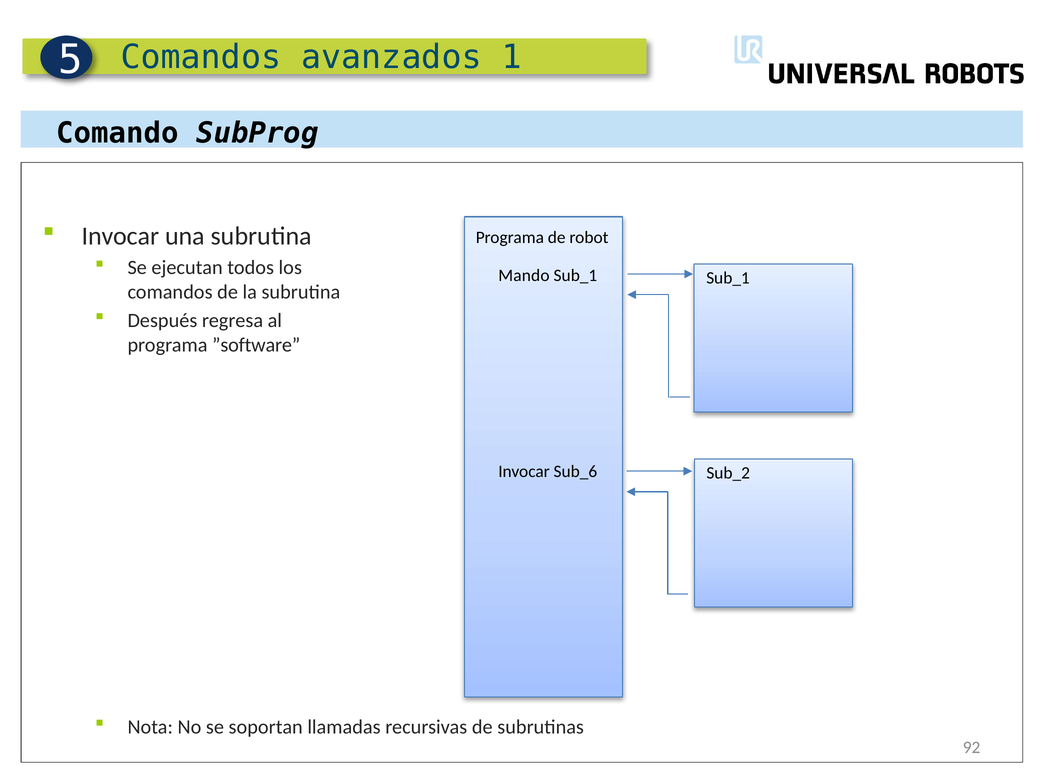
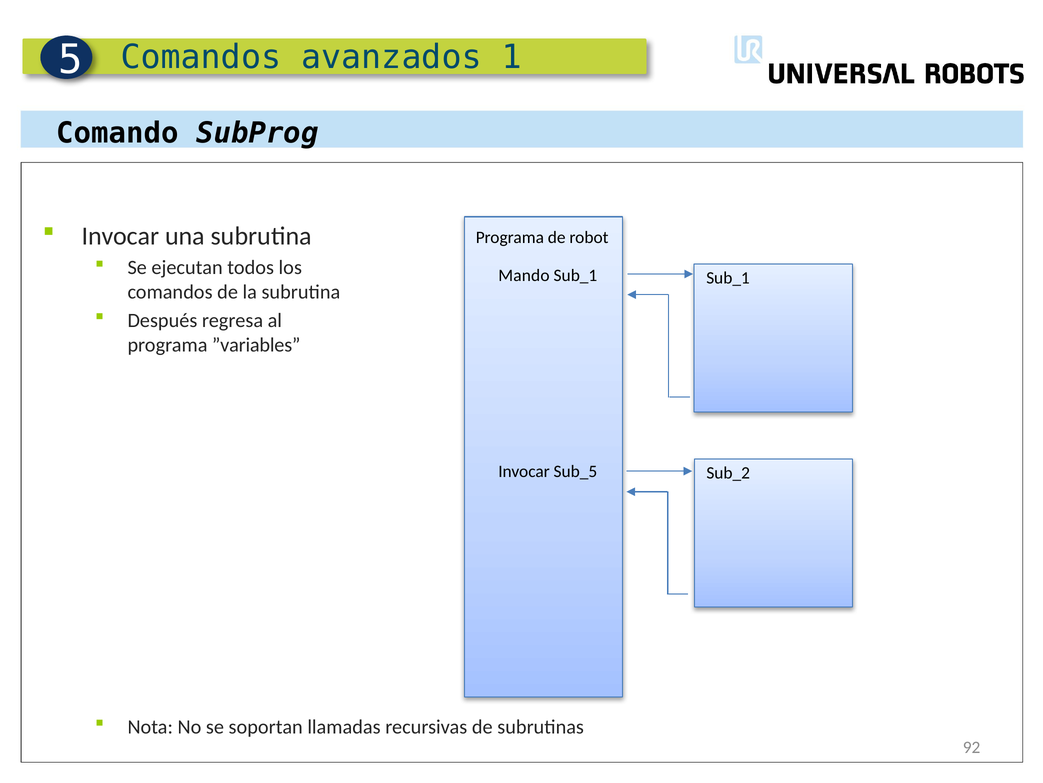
”software: ”software -> ”variables (256, 345)
Sub_6: Sub_6 -> Sub_5 (575, 471)
